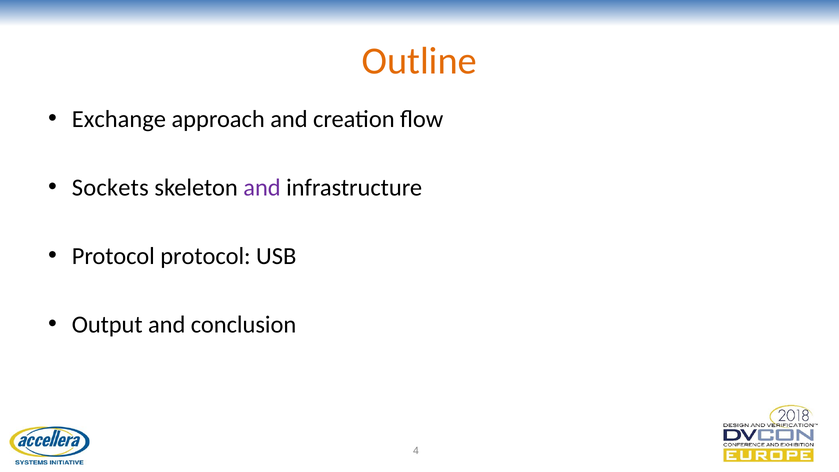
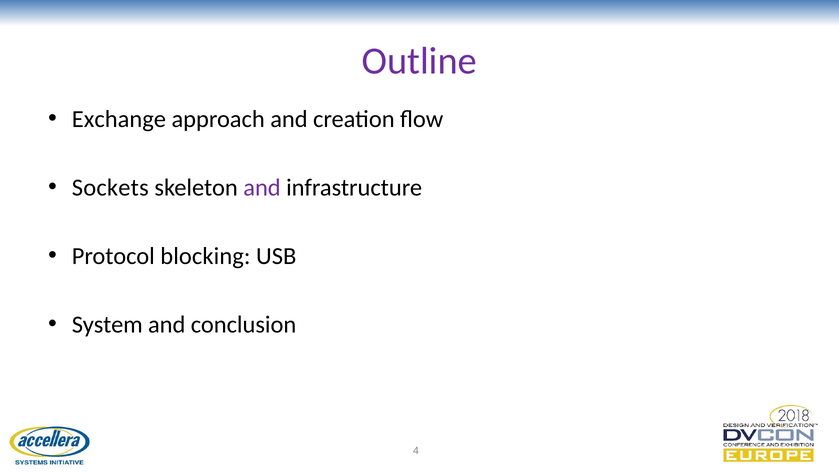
Outline colour: orange -> purple (419, 61)
Protocol protocol: protocol -> blocking (205, 256)
Output: Output -> System (107, 324)
